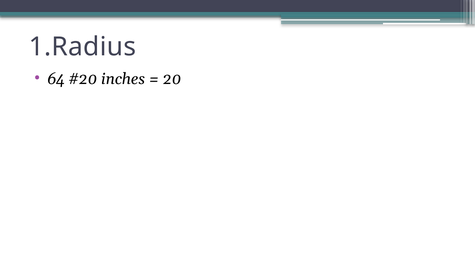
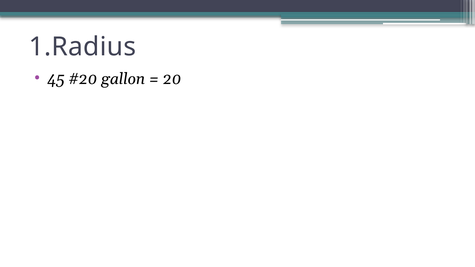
64: 64 -> 45 (56, 79)
inches: inches -> gallon (123, 79)
